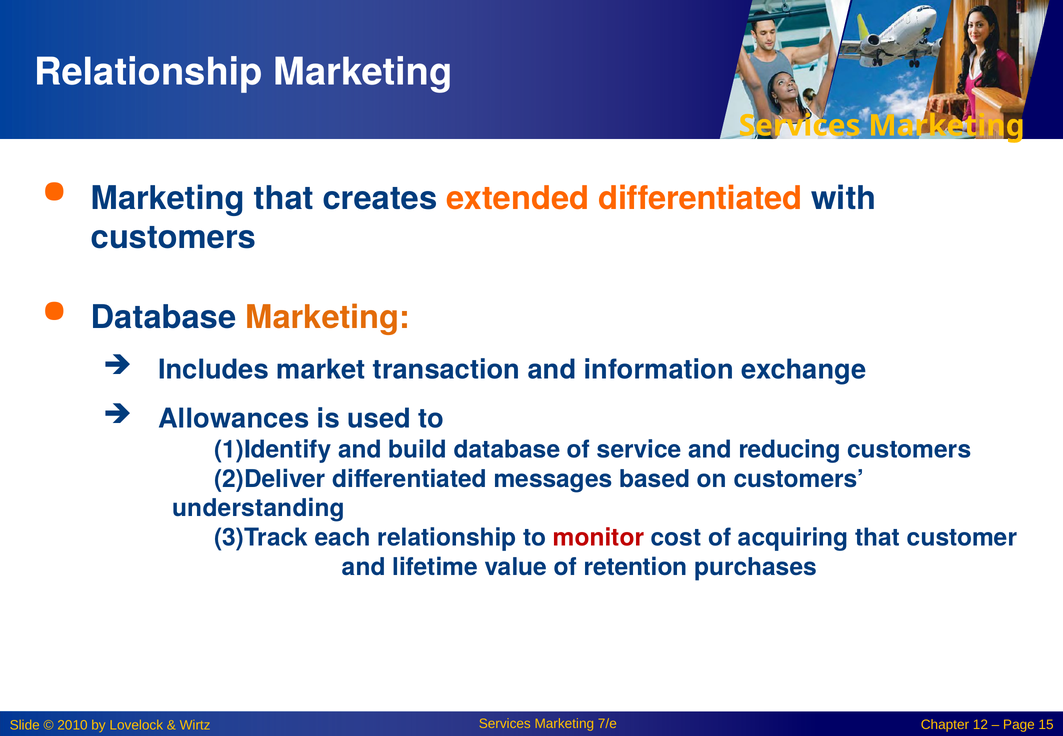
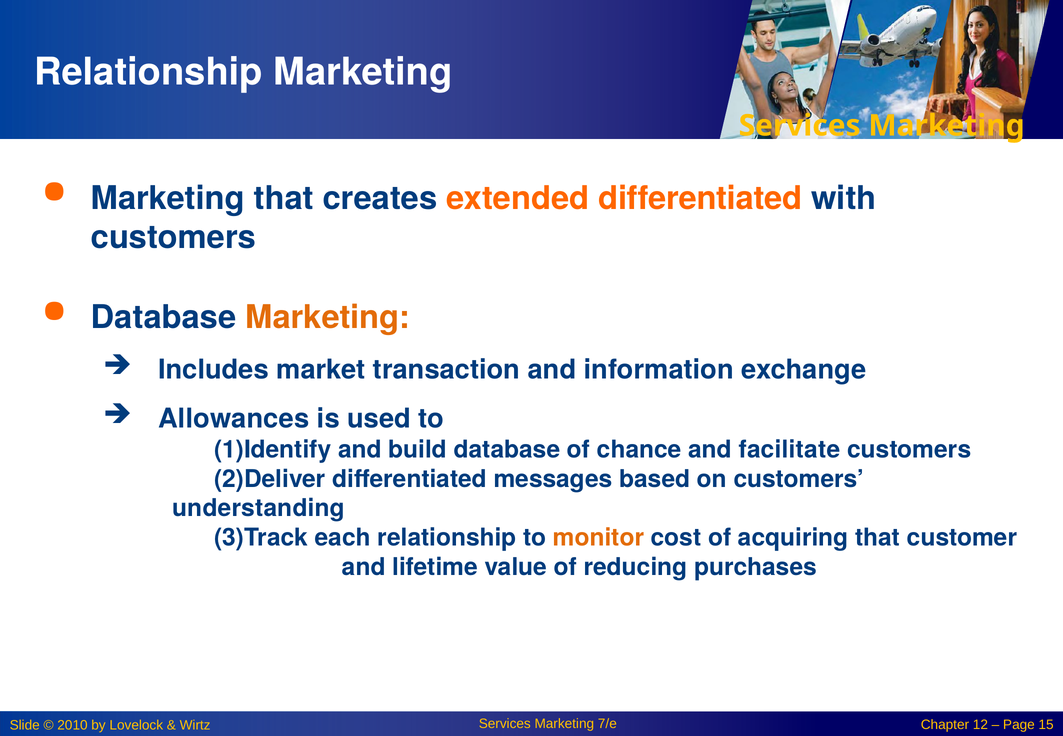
service: service -> chance (639, 450)
reducing: reducing -> facilitate (789, 450)
monitor colour: red -> orange (599, 538)
retention: retention -> reducing (636, 567)
